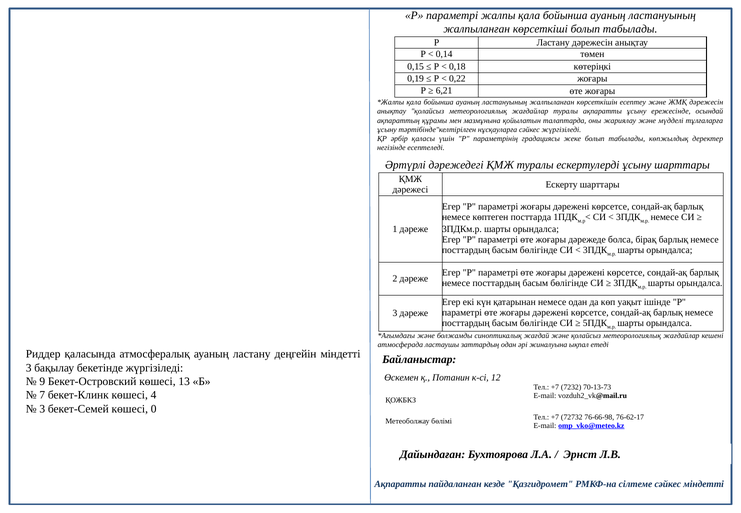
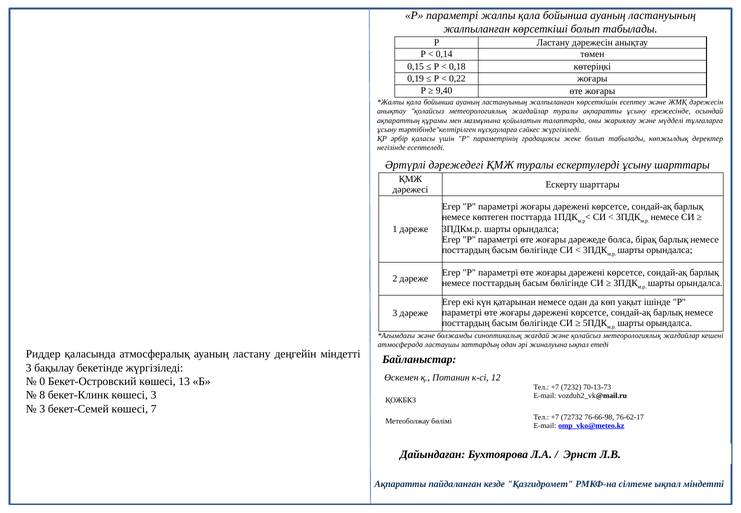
6,21: 6,21 -> 9,40 (444, 91)
9: 9 -> 0 (42, 381)
7: 7 -> 8 (42, 395)
көшесі 4: 4 -> 3 (154, 395)
0: 0 -> 7 (154, 409)
сілтеме сәйкес: сәйкес -> ықпал (668, 484)
